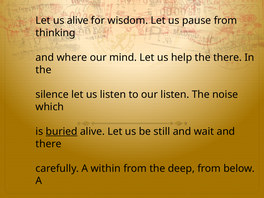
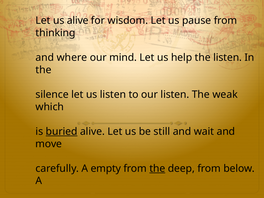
the there: there -> listen (228, 58)
The noise: noise -> weak (225, 95)
there: there -> move (49, 144)
A within: within -> empty (106, 168)
the underline: none -> present (157, 168)
